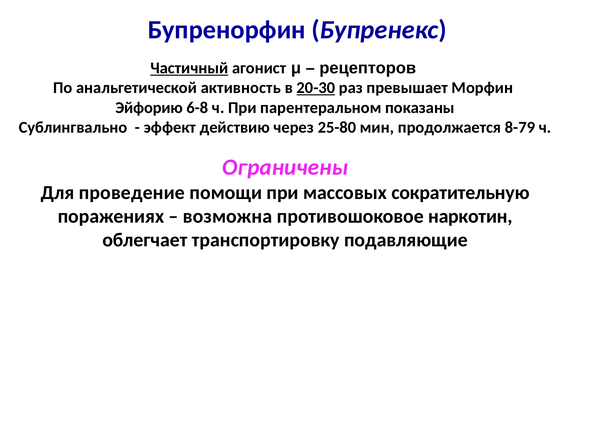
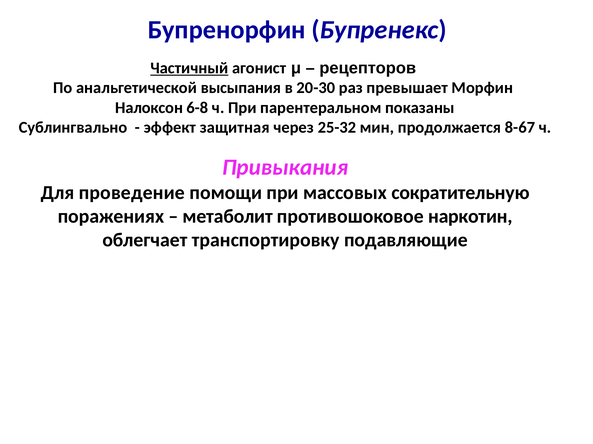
активность: активность -> высыпания (241, 88)
20-30 underline: present -> none (316, 88)
Эйфорию: Эйфорию -> Налоксон (149, 108)
действию: действию -> защитная (235, 128)
25-80: 25-80 -> 25-32 (337, 128)
8-79: 8-79 -> 8-67 (520, 128)
Ограничены: Ограничены -> Привыкания (285, 168)
возможна: возможна -> метаболит (228, 217)
